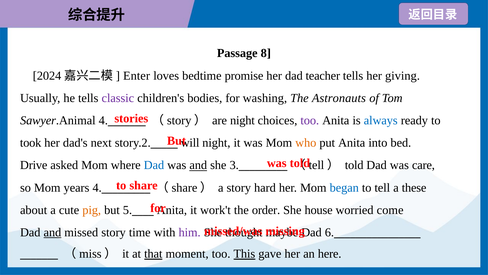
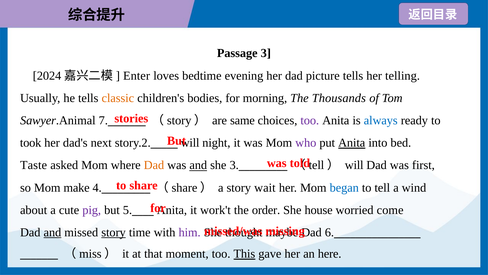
Passage 8: 8 -> 3 (266, 53)
promise: promise -> evening (244, 76)
teacher: teacher -> picture (323, 76)
giving: giving -> telling (403, 76)
classic colour: purple -> orange (118, 98)
washing: washing -> morning (265, 98)
Astronauts: Astronauts -> Thousands (339, 98)
Sawyer.Animal 4: 4 -> 7 (103, 120)
are night: night -> same (242, 120)
who colour: orange -> purple (306, 143)
Anita underline: none -> present (352, 143)
Drive: Drive -> Taste (34, 165)
Dad colour: blue -> orange (154, 165)
told: told -> will (354, 165)
care: care -> first (423, 165)
years: years -> make (77, 187)
hard: hard -> wait (265, 187)
these: these -> wind (414, 187)
pig colour: orange -> purple (92, 210)
story underline: none -> present (114, 232)
that underline: present -> none (153, 253)
